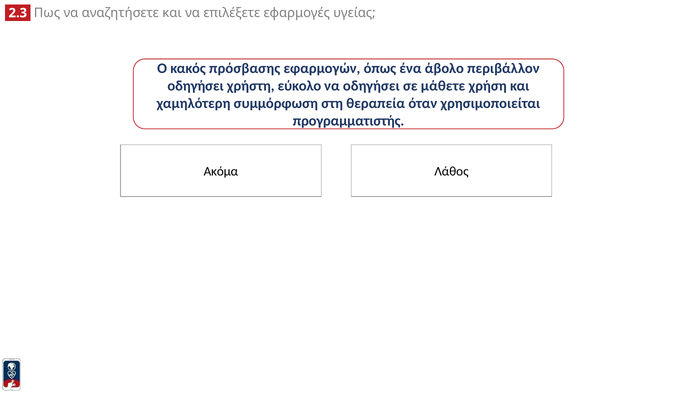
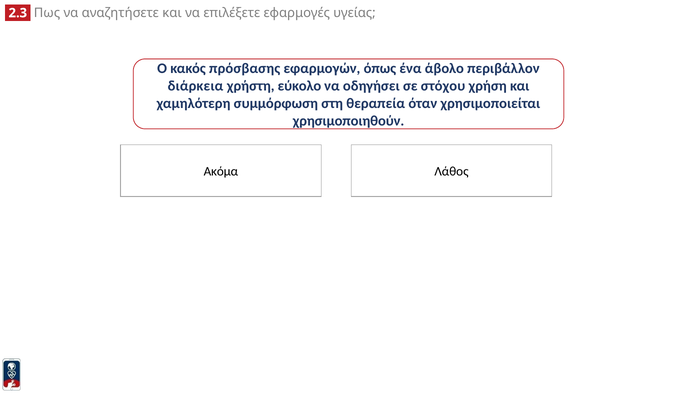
οδηγήσει: οδηγήσει -> διάρκεια (196, 86)
μάθετε: μάθετε -> στόχου (443, 86)
προγραμματιστής: προγραμματιστής -> χρησιμοποιηθούν (349, 121)
